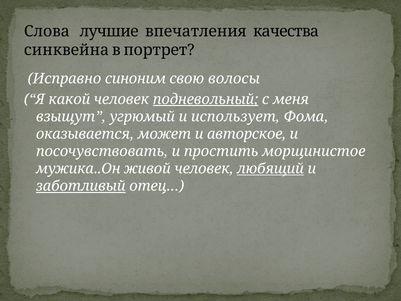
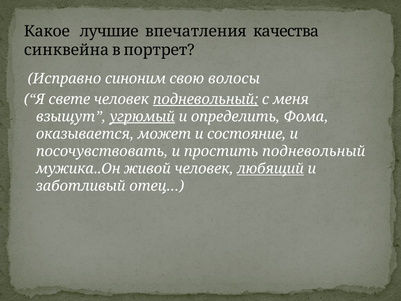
Слова: Слова -> Какое (47, 31)
какой: какой -> свете (69, 99)
угрюмый underline: none -> present (142, 117)
использует: использует -> определить (235, 117)
авторское: авторское -> состояние (247, 134)
простить морщинистое: морщинистое -> подневольный (314, 151)
заботливый underline: present -> none (81, 186)
